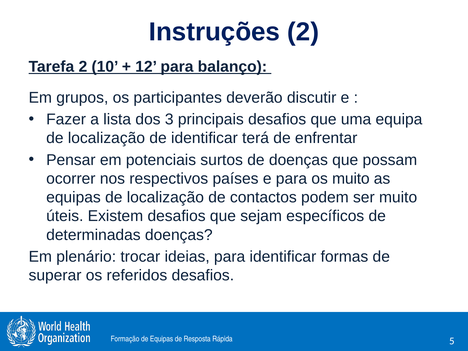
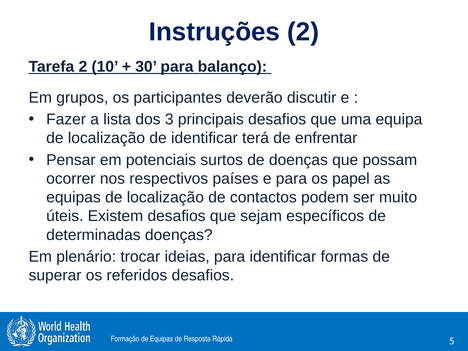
12: 12 -> 30 (146, 67)
os muito: muito -> papel (351, 179)
